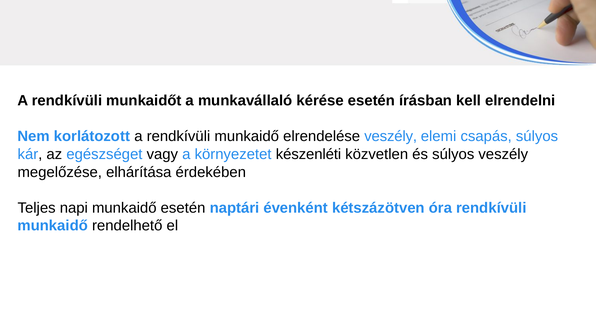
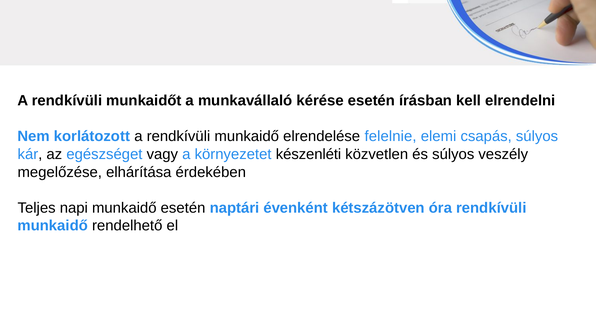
elrendelése veszély: veszély -> felelnie (391, 136)
